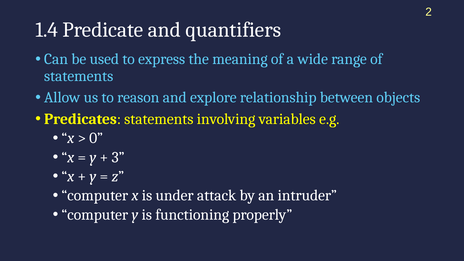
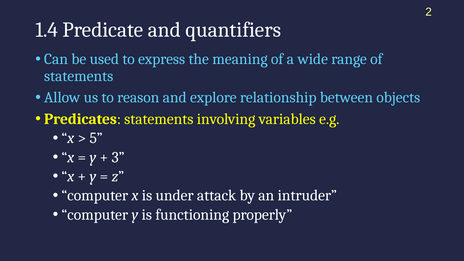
0: 0 -> 5 (96, 138)
